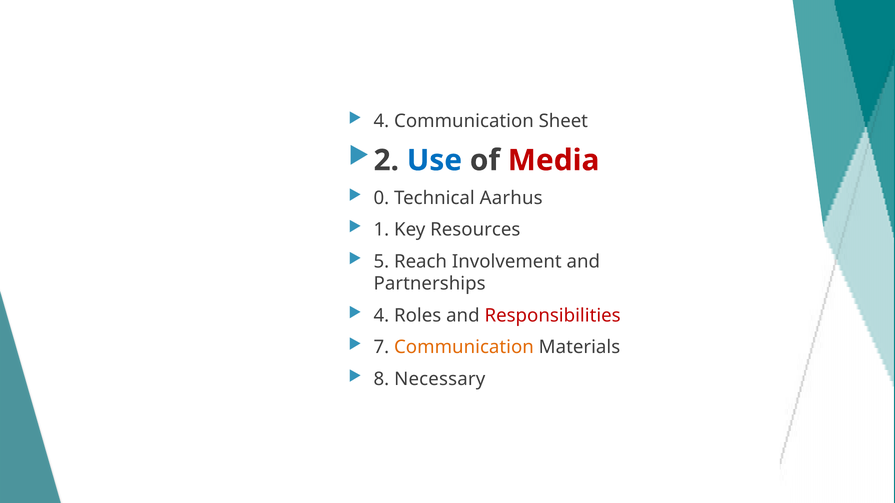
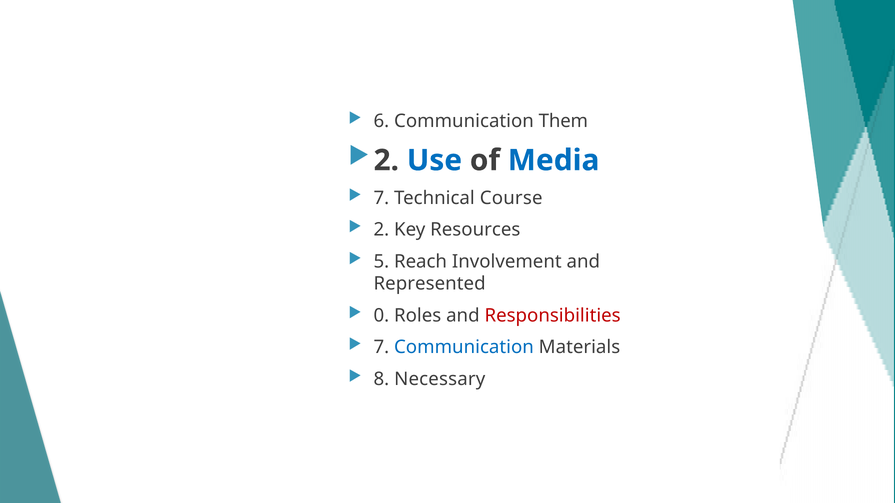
4: 4 -> 6 (381, 121)
Sheet: Sheet -> Them (563, 121)
Media colour: red -> blue (554, 161)
0: 0 -> 7 (381, 198)
Aarhus: Aarhus -> Course (511, 198)
1: 1 -> 2 (381, 230)
Partnerships: Partnerships -> Represented (430, 284)
4: 4 -> 0 (381, 316)
Communication colour: orange -> blue (464, 348)
